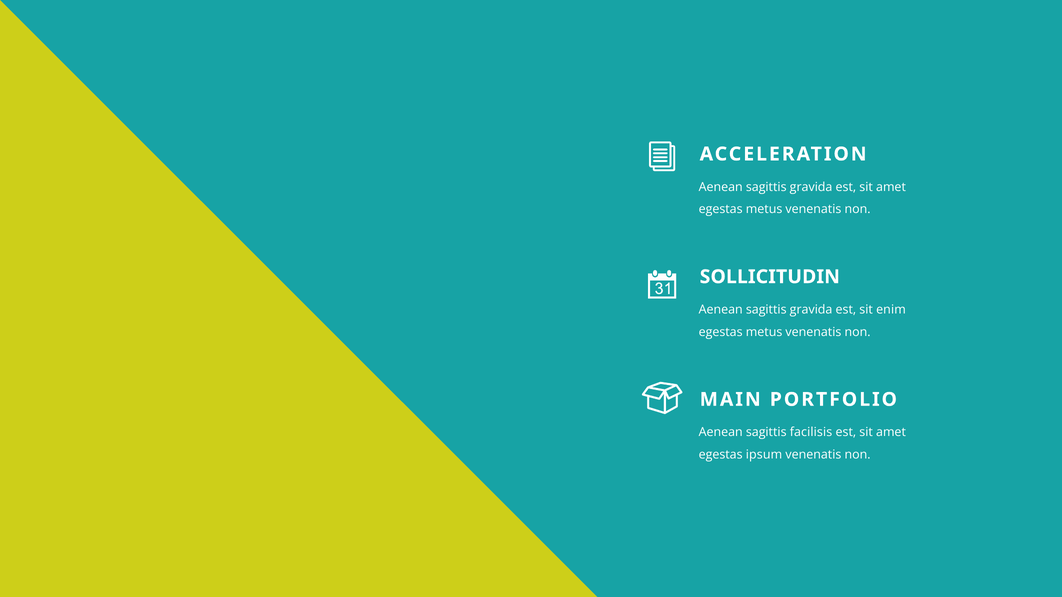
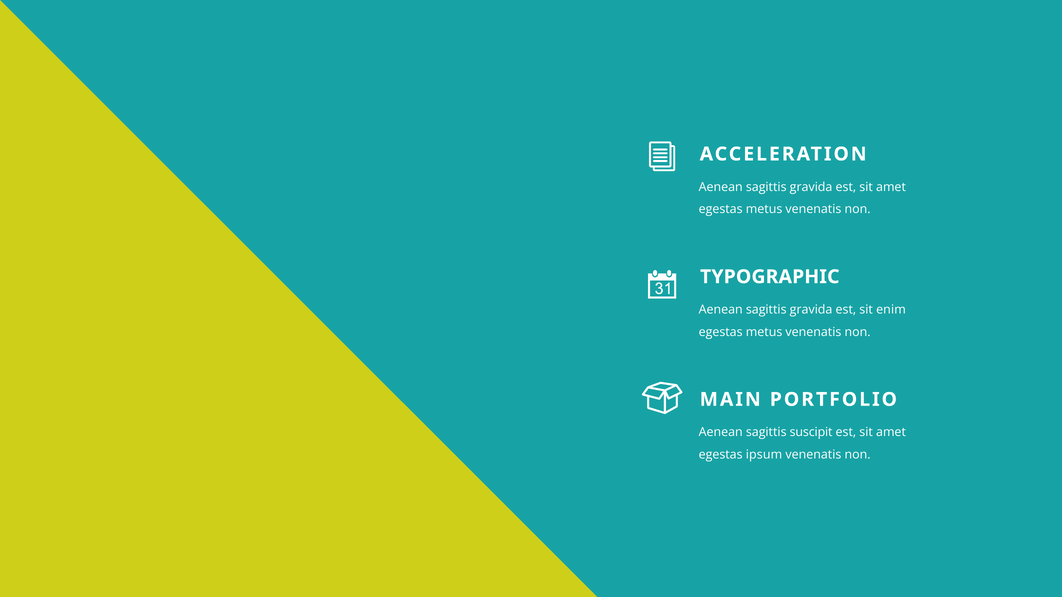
SOLLICITUDIN: SOLLICITUDIN -> TYPOGRAPHIC (770, 277)
facilisis: facilisis -> suscipit (811, 433)
